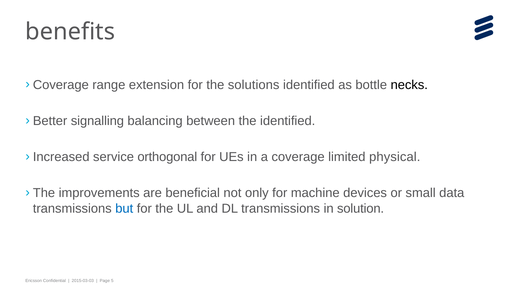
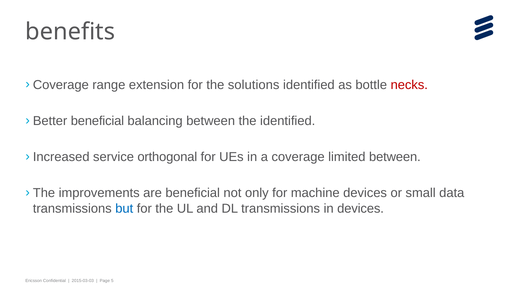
necks colour: black -> red (409, 85)
signalling: signalling -> beneficial (97, 121)
limited physical: physical -> between (395, 157)
in solution: solution -> devices (361, 209)
